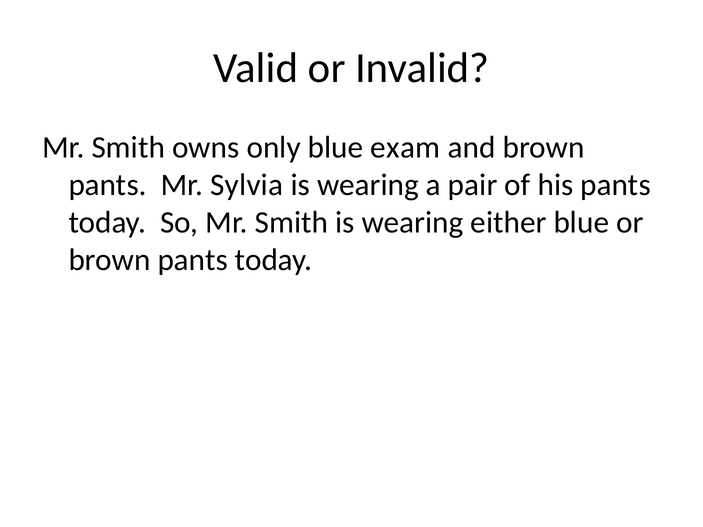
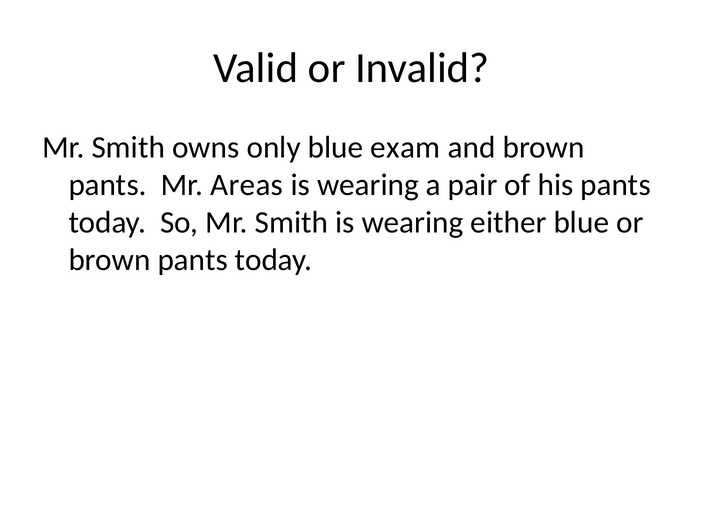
Sylvia: Sylvia -> Areas (247, 185)
